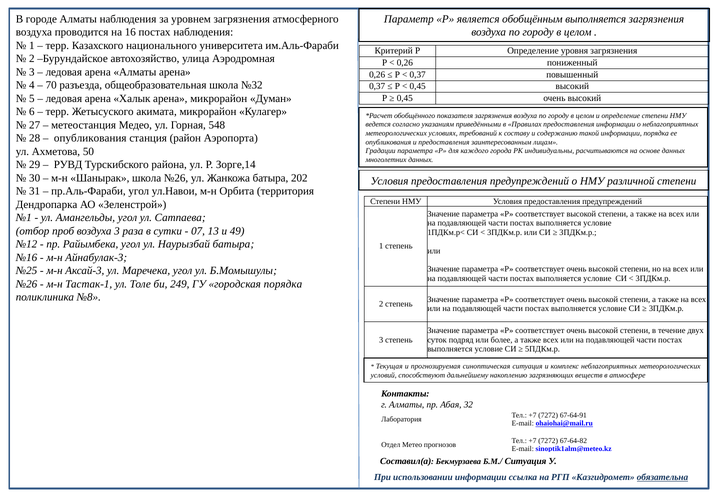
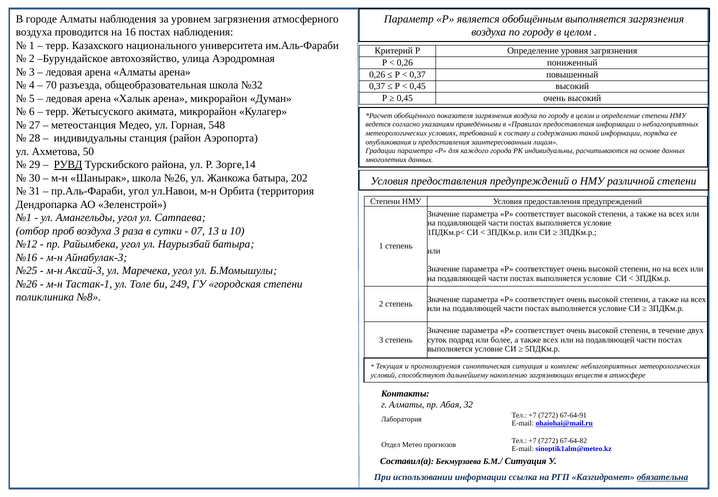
опубликования: опубликования -> индивидуальны (90, 138)
РУВД underline: none -> present (68, 165)
49: 49 -> 10 (237, 231)
городская порядка: порядка -> степени (283, 284)
